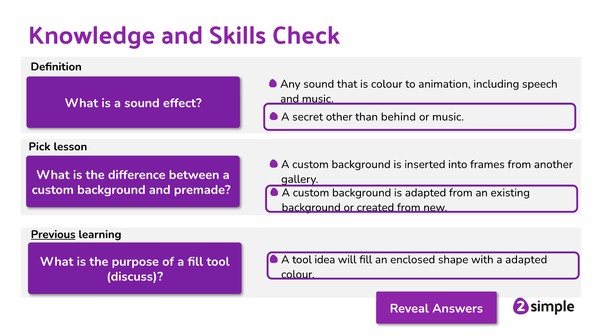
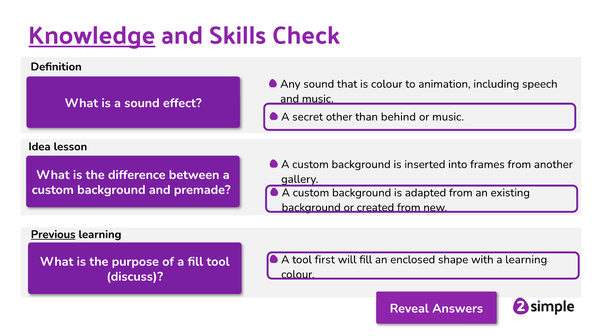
Knowledge underline: none -> present (92, 36)
Pick: Pick -> Idea (40, 147)
idea: idea -> first (325, 260)
a adapted: adapted -> learning (526, 260)
